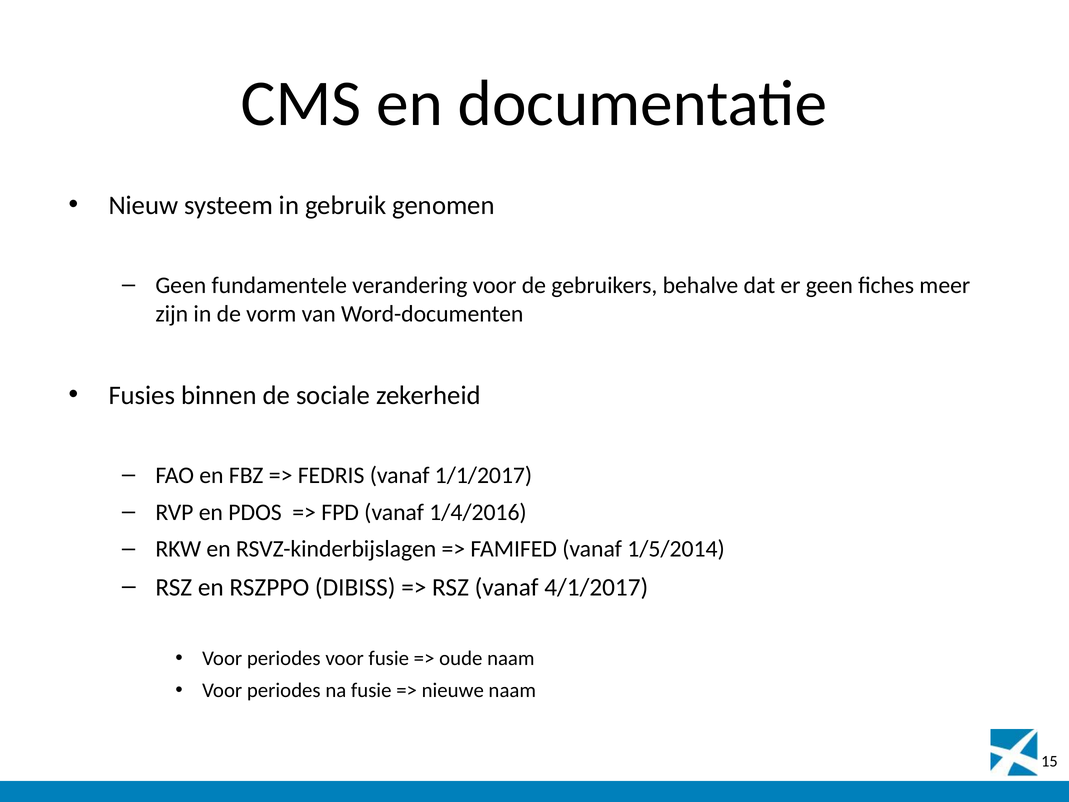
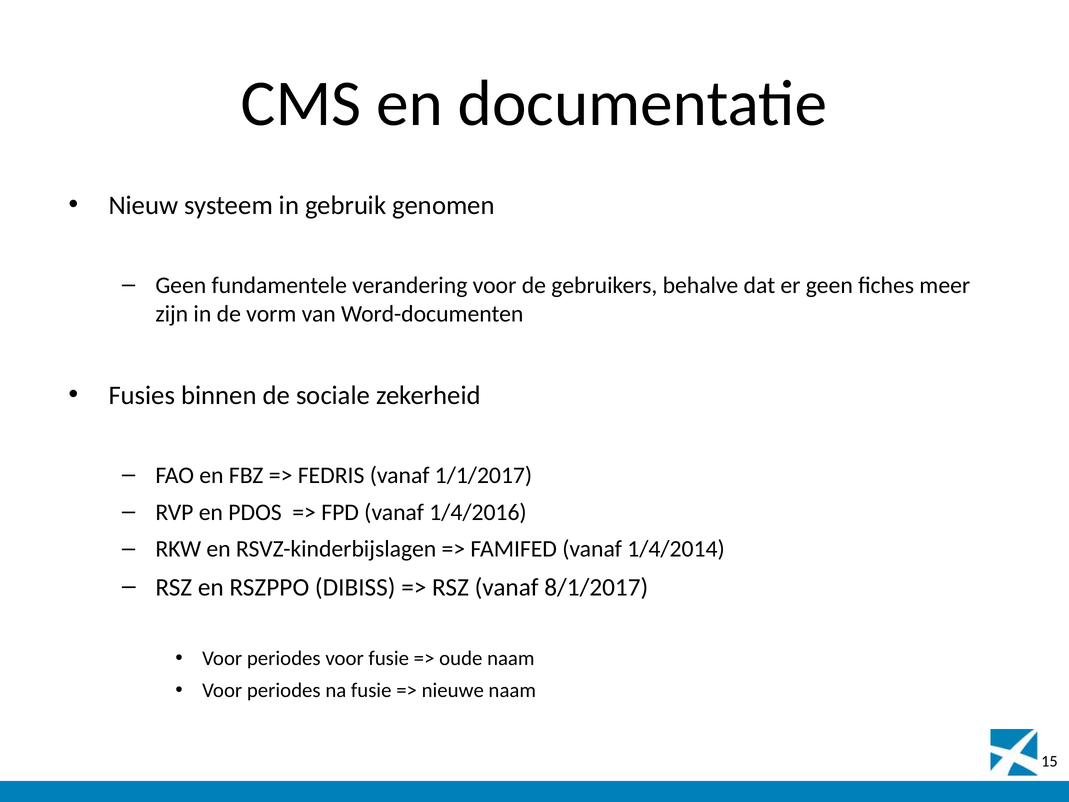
1/5/2014: 1/5/2014 -> 1/4/2014 (676, 549)
4/1/2017: 4/1/2017 -> 8/1/2017 (596, 587)
